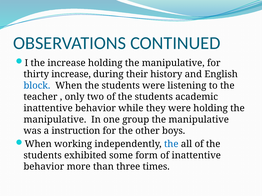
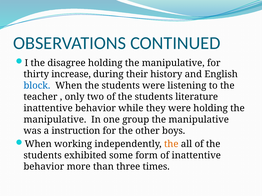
the increase: increase -> disagree (67, 63)
academic: academic -> literature (197, 97)
the colour: blue -> orange (171, 144)
